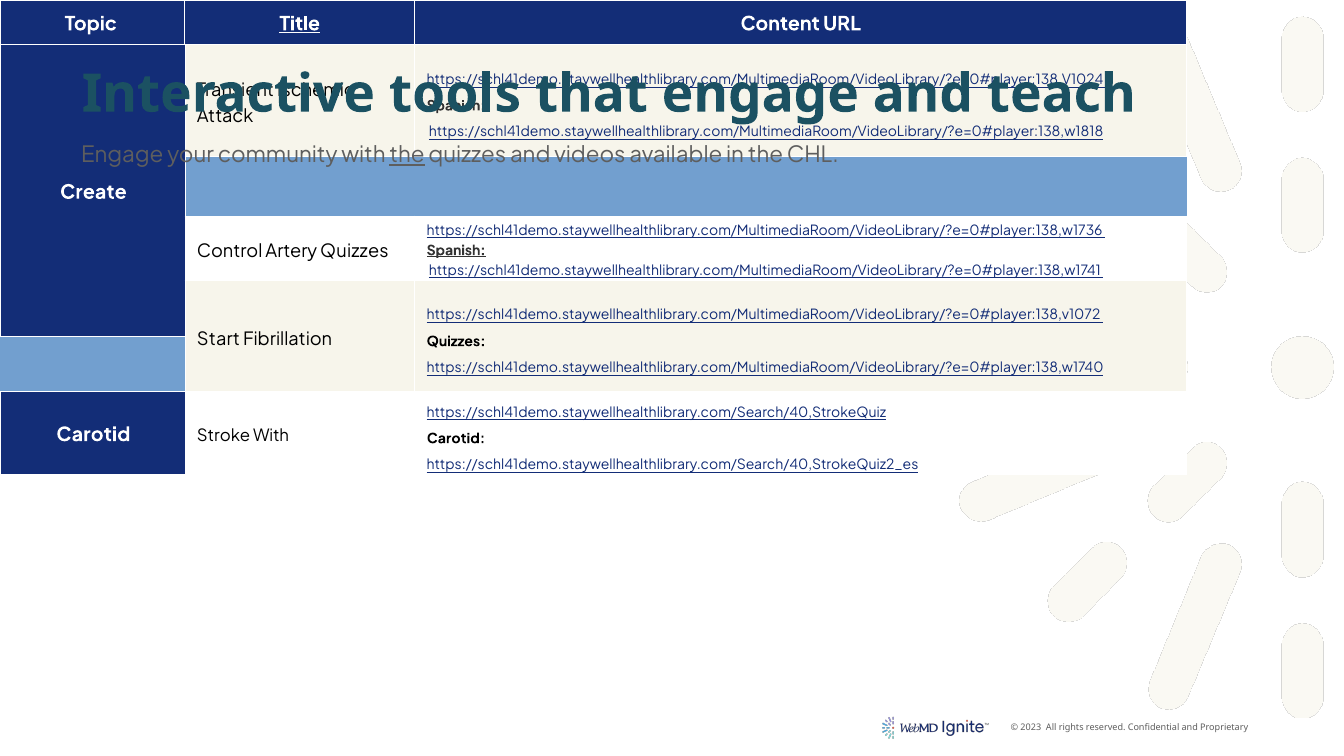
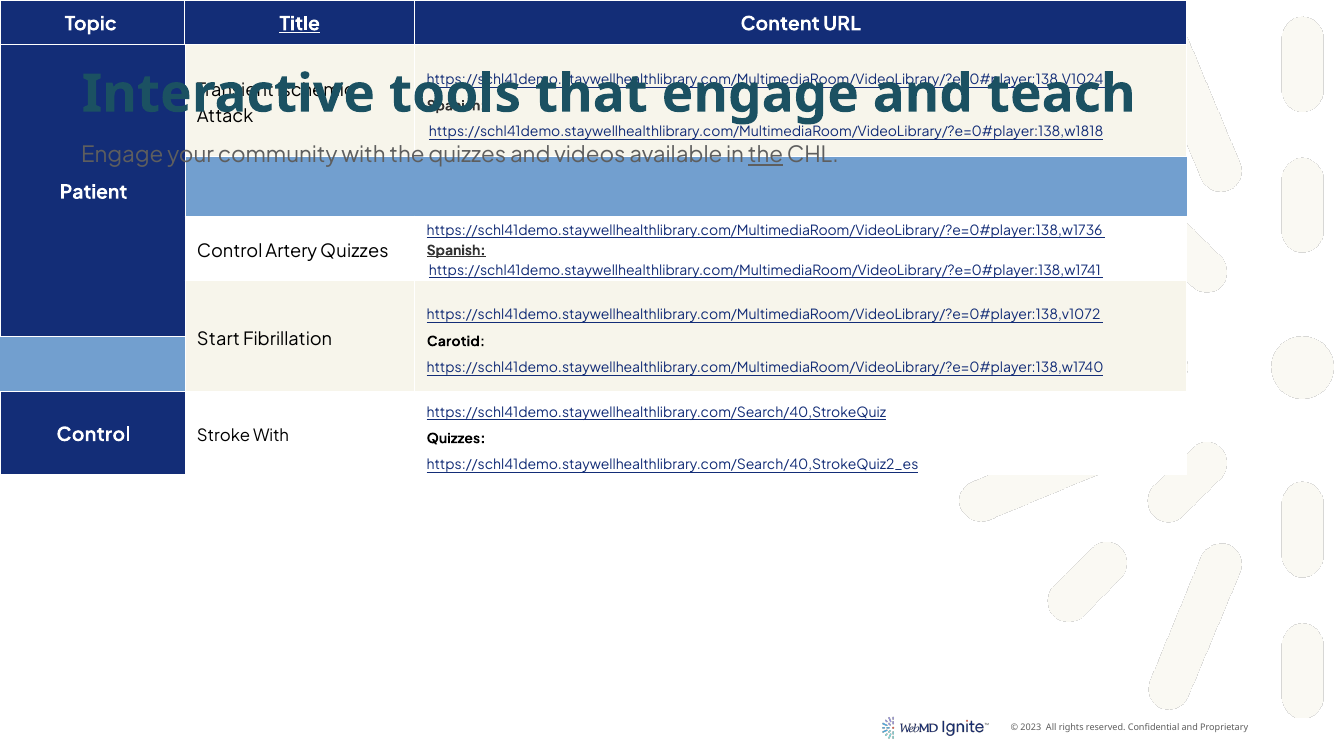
the underline: present -> none (407, 155)
the underline: none -> present (765, 155)
Create: Create -> Patient (94, 192)
Quizzes: Quizzes -> Carotid (456, 342)
Carotid: Carotid -> Control (93, 435)
Carotid: Carotid -> Quizzes (456, 439)
